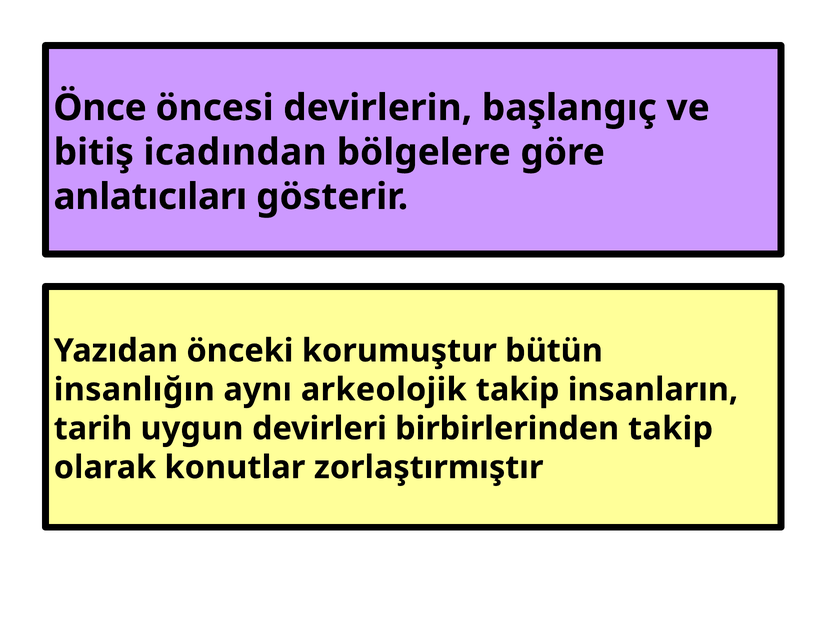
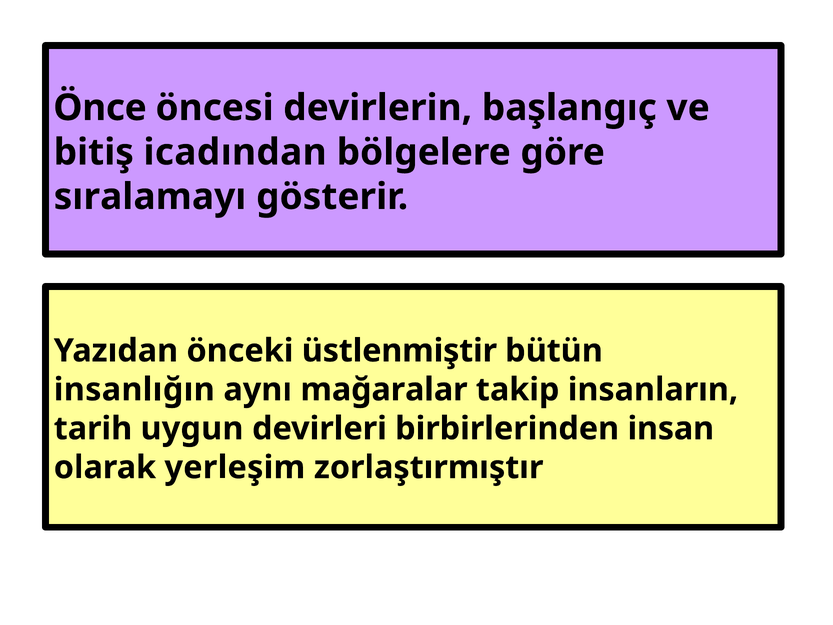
anlatıcıları: anlatıcıları -> sıralamayı (150, 197)
korumuştur: korumuştur -> üstlenmiştir (399, 351)
arkeolojik: arkeolojik -> mağaralar (384, 390)
birbirlerinden takip: takip -> insan (671, 428)
konutlar: konutlar -> yerleşim (235, 467)
